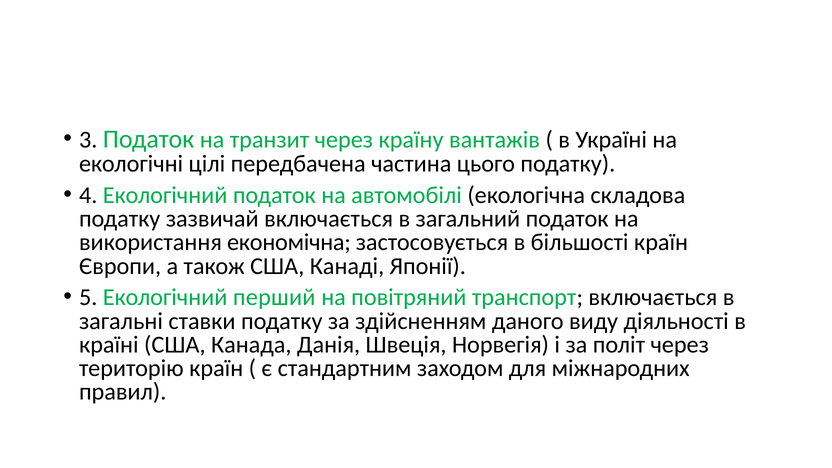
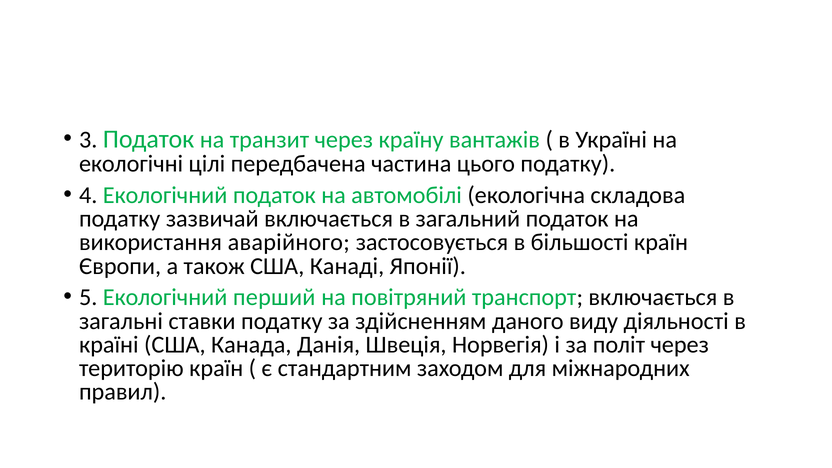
економічна: економічна -> аварійного (289, 242)
